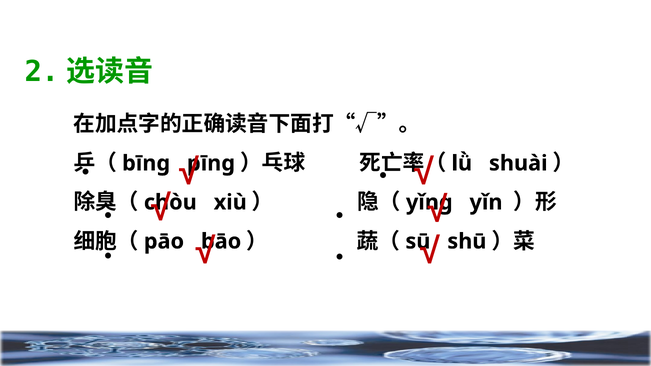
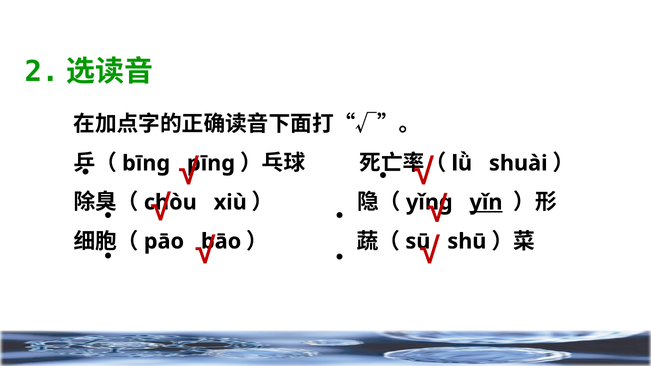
yǐn underline: none -> present (486, 202)
